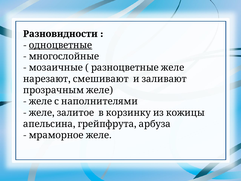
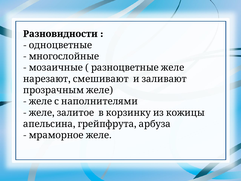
одноцветные underline: present -> none (61, 45)
